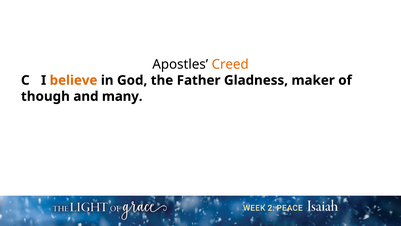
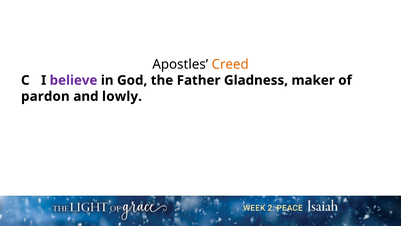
believe colour: orange -> purple (74, 80)
though: though -> pardon (45, 96)
many: many -> lowly (122, 96)
